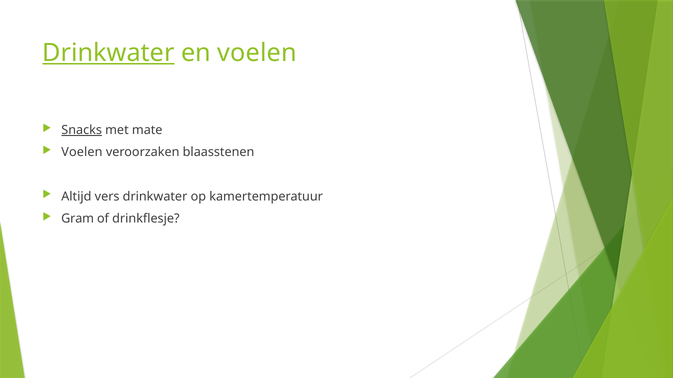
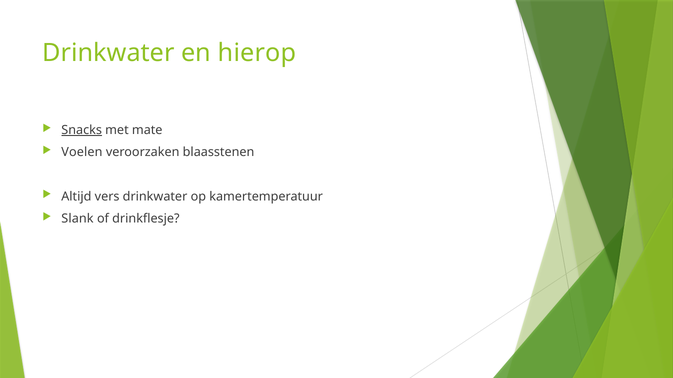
Drinkwater underline: present -> none (108, 53)
en voelen: voelen -> hierop (257, 53)
Gram: Gram -> Slank (77, 219)
